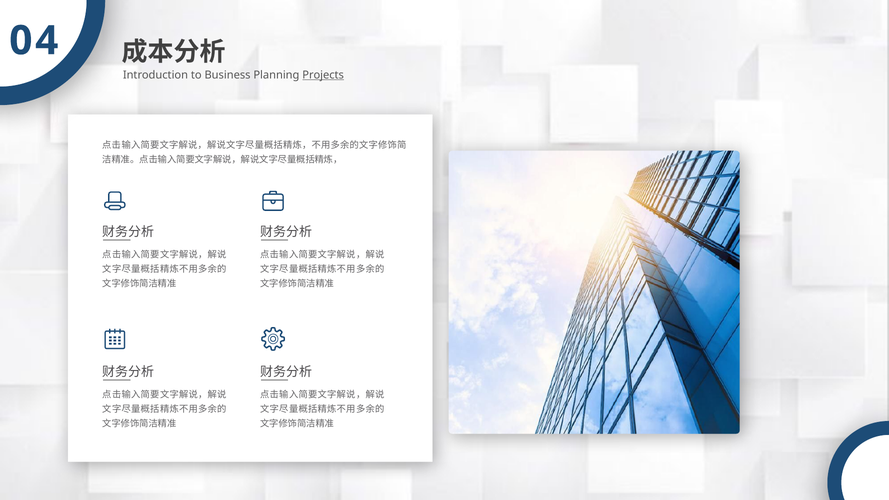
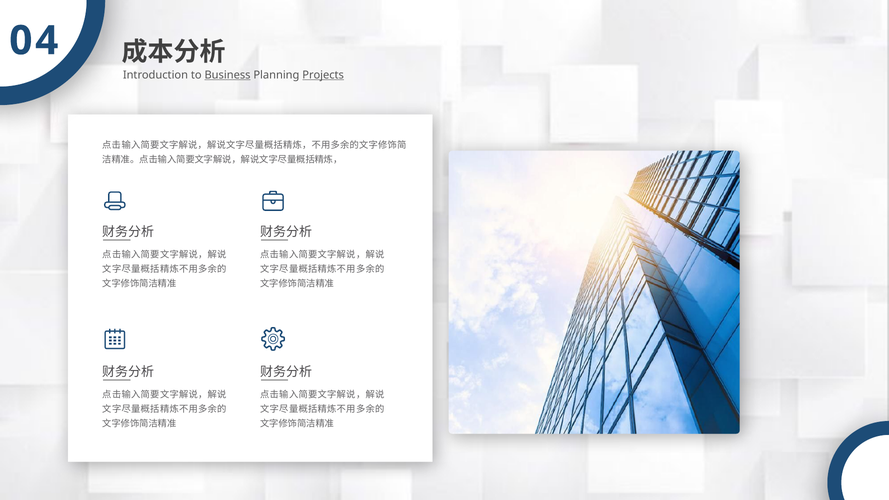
Business underline: none -> present (228, 75)
